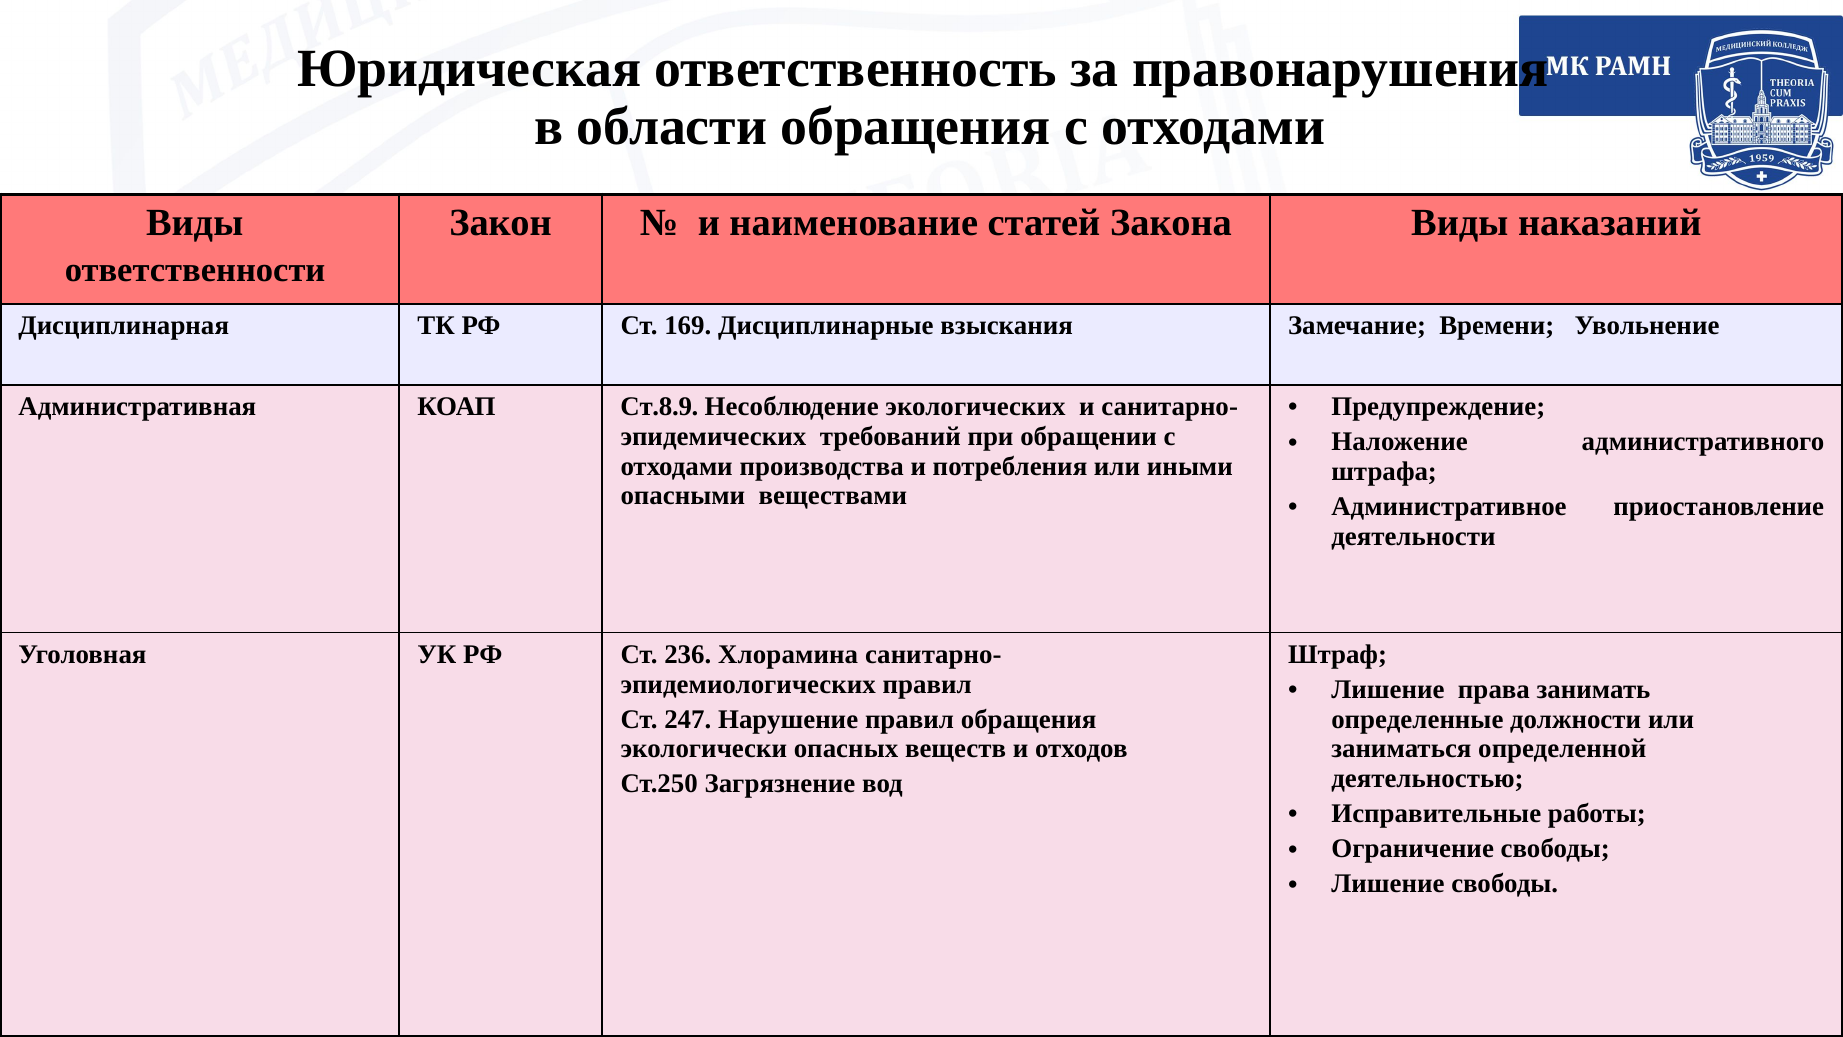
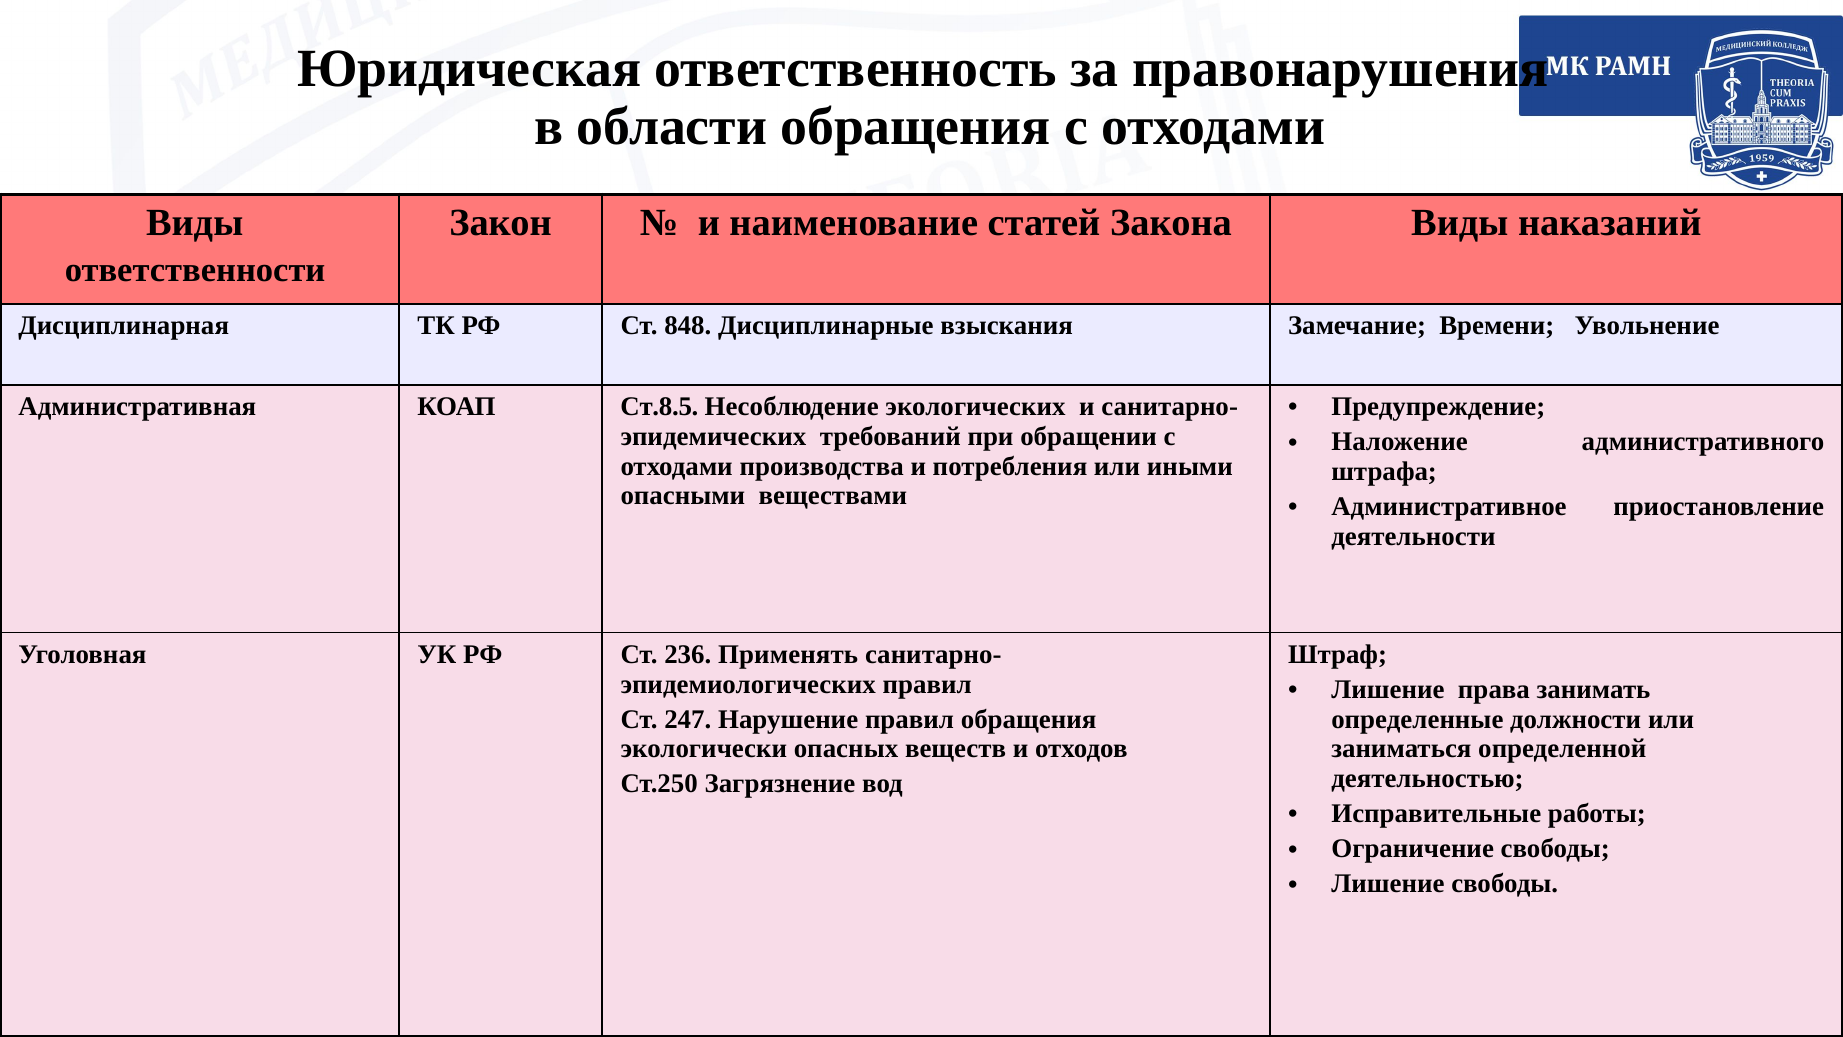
169: 169 -> 848 (688, 326)
Ст.8.9: Ст.8.9 -> Ст.8.5 (659, 407)
Хлорамина: Хлорамина -> Применять (788, 654)
